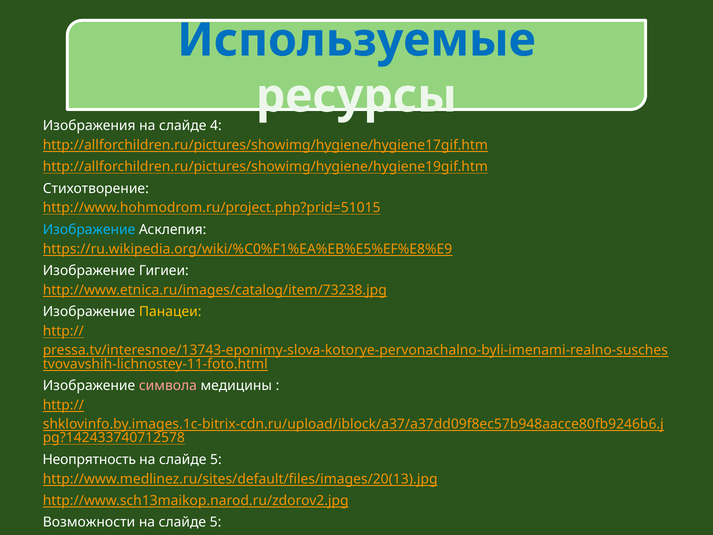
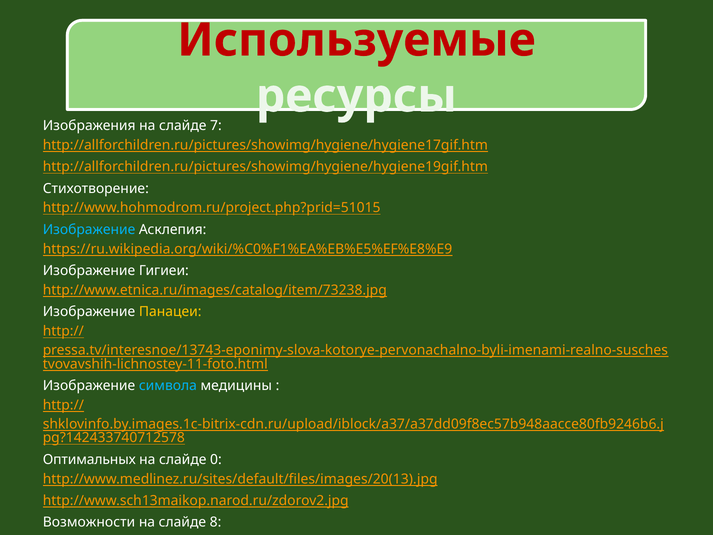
Используемые colour: blue -> red (356, 40)
4: 4 -> 7 (216, 126)
символа colour: pink -> light blue (168, 385)
Неопрятность: Неопрятность -> Оптимальных (89, 459)
5: 5 -> 0 (216, 459)
5: 5 -> 8 (216, 522)
